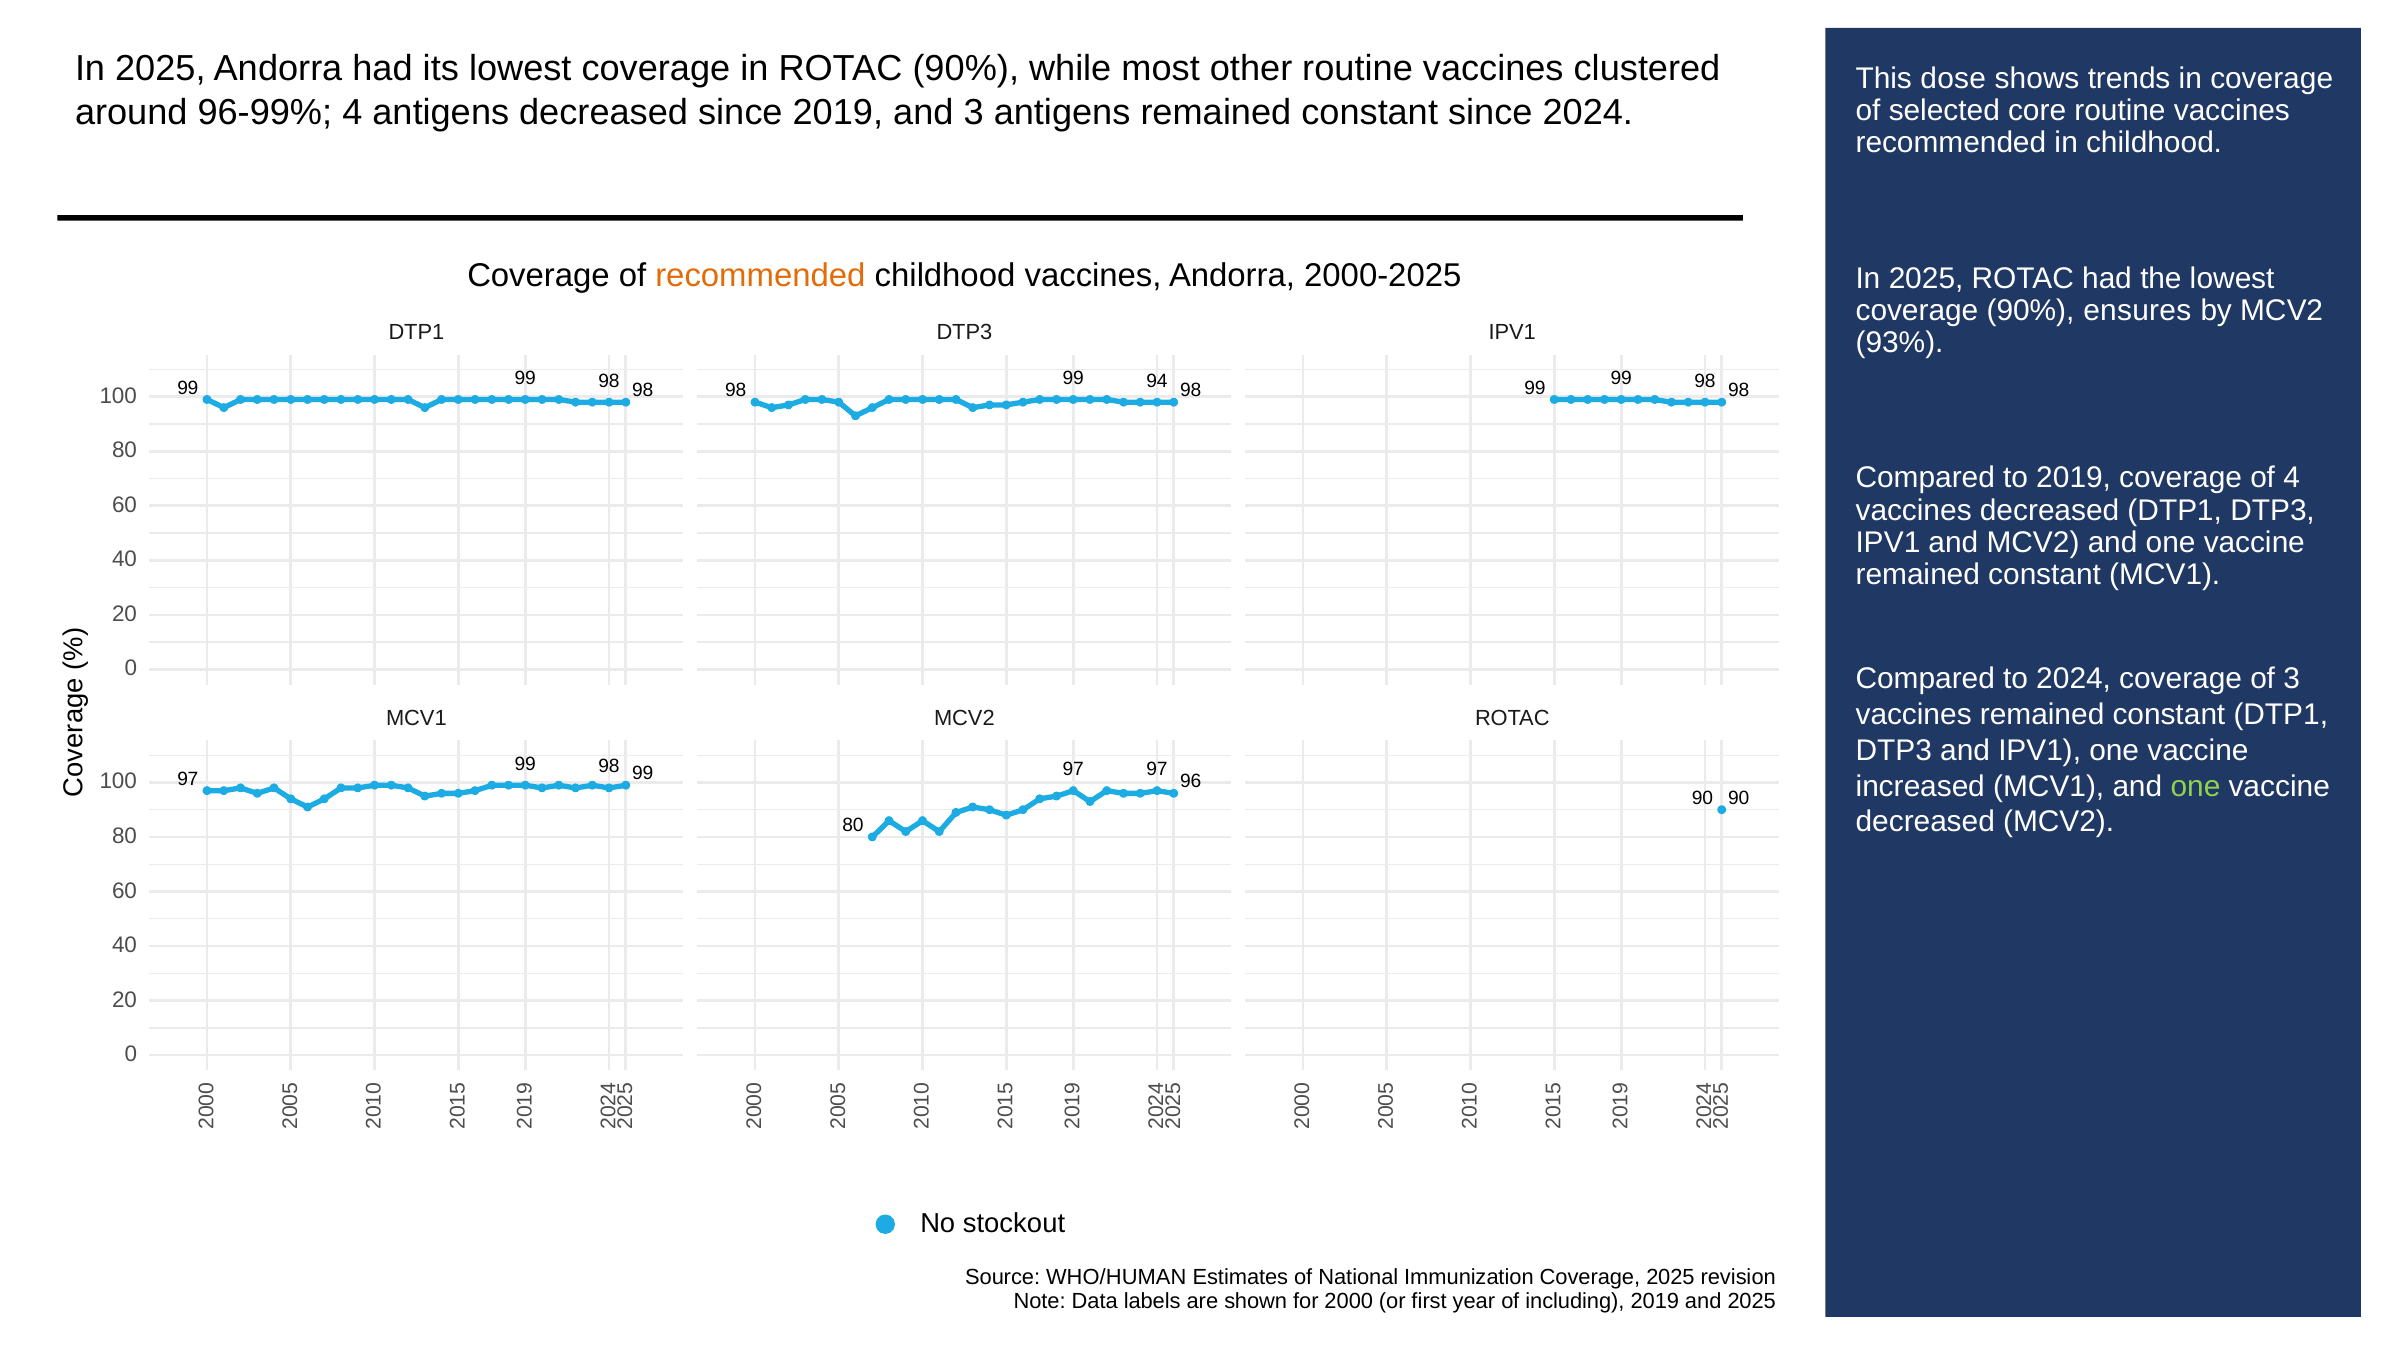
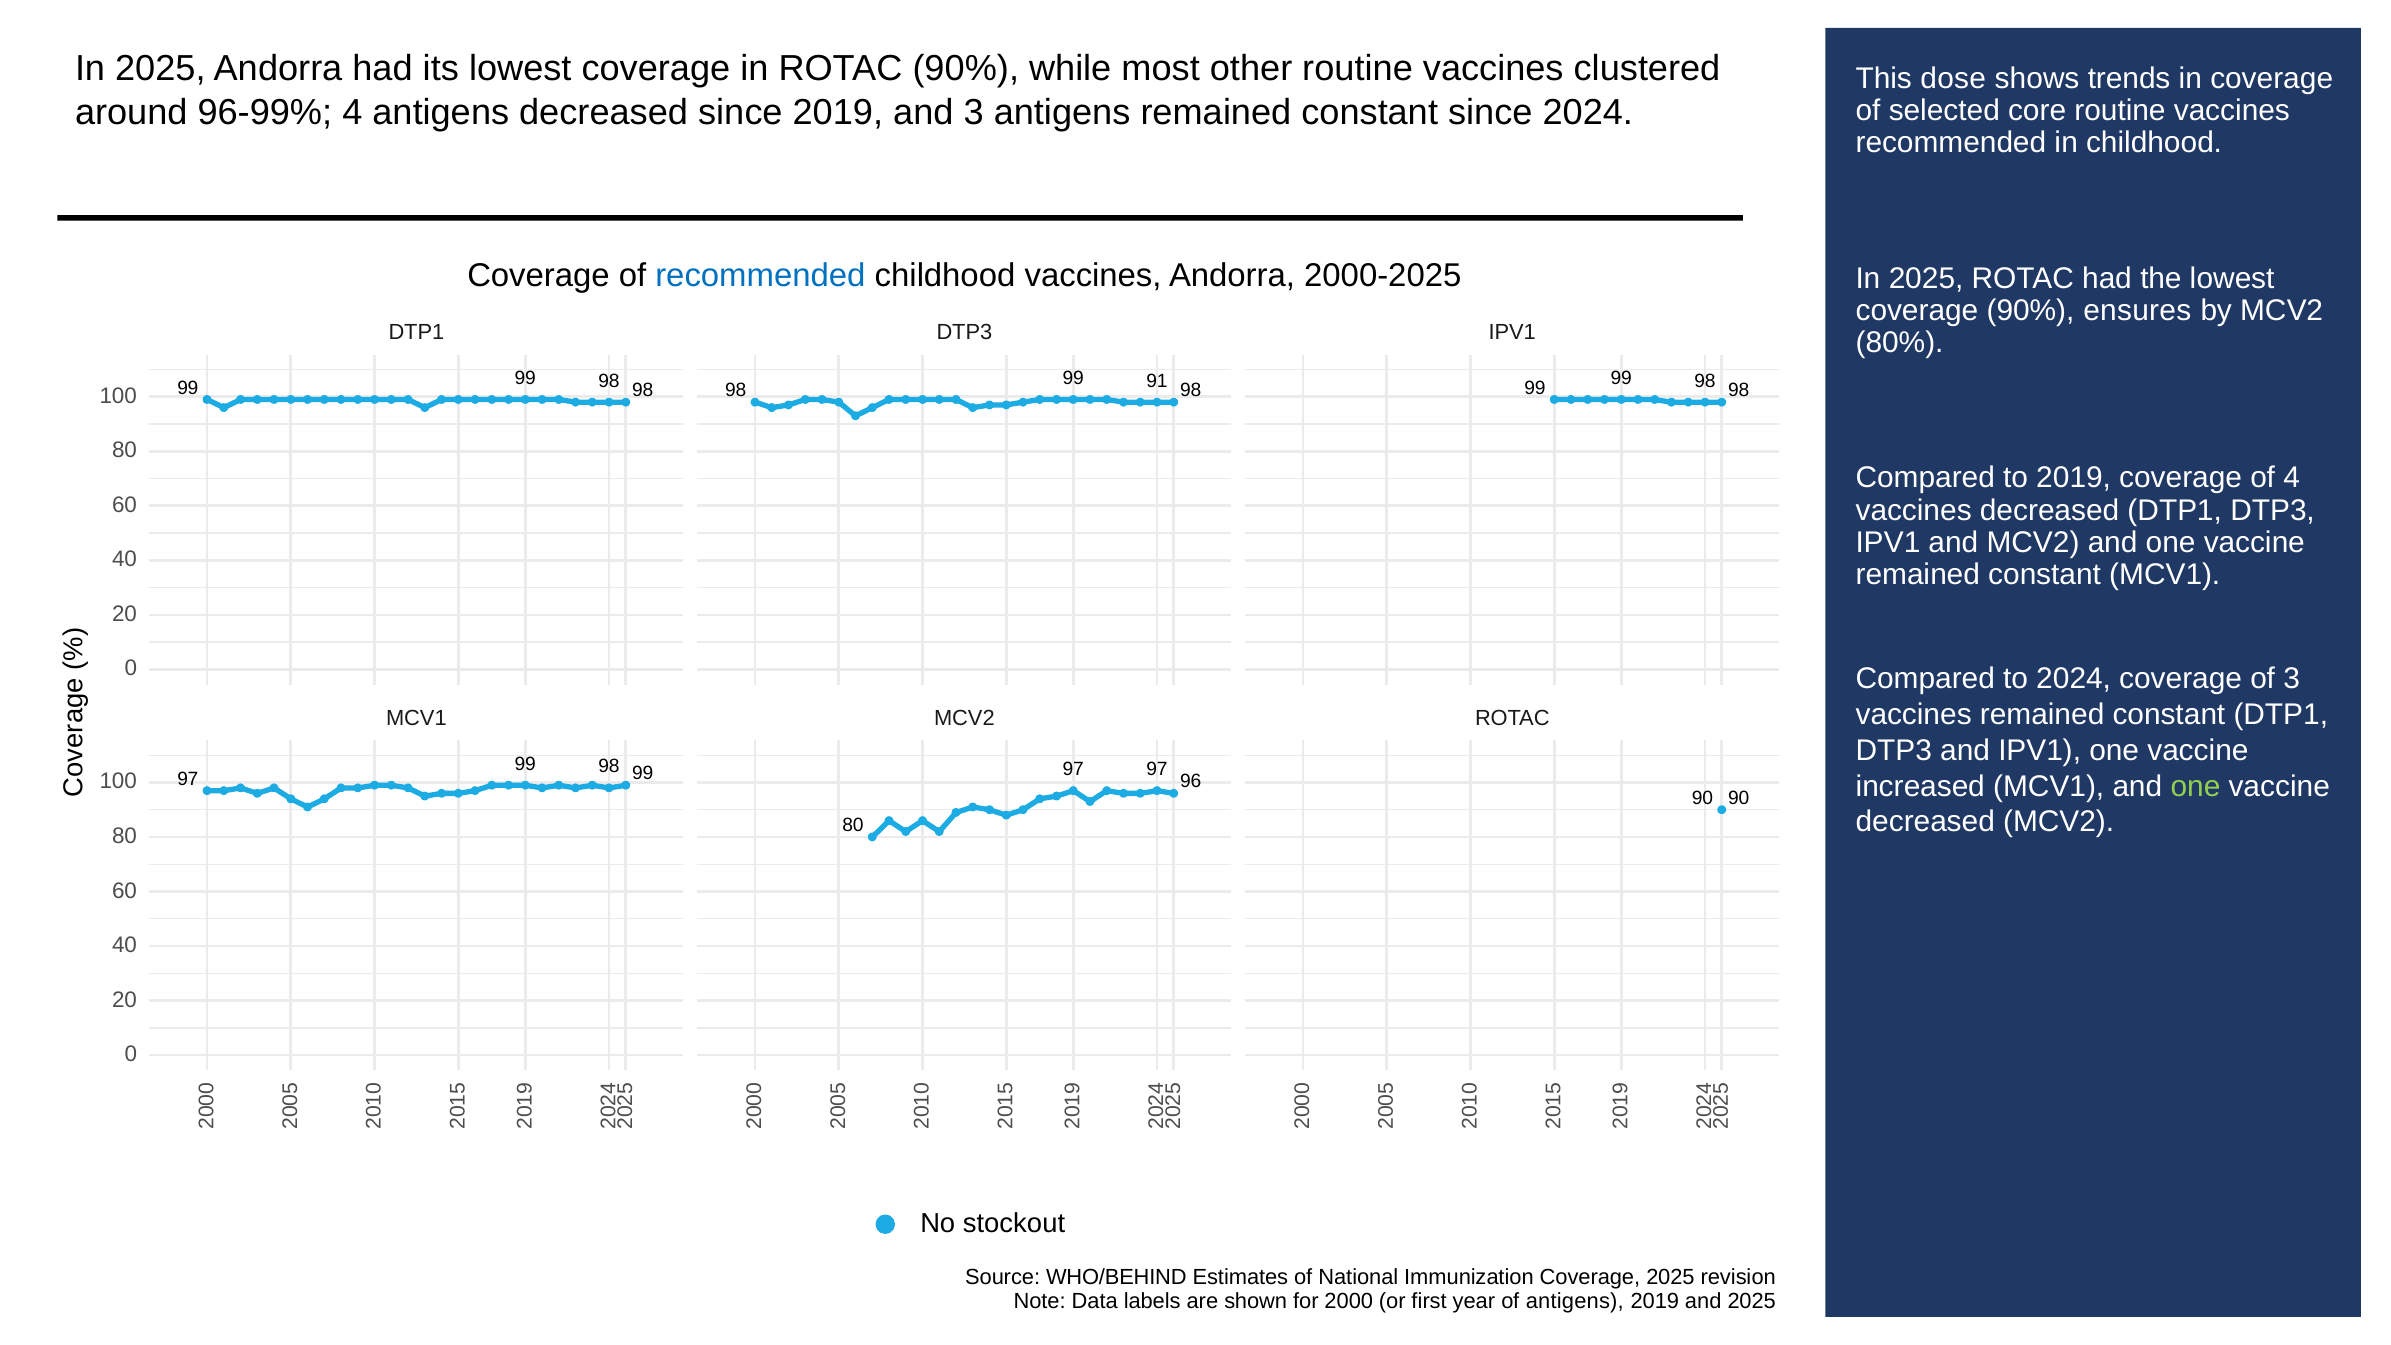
recommended colour: orange -> blue (760, 275)
93%: 93% -> 80% (1900, 343)
94: 94 -> 91 (1157, 381)
WHO/HUMAN: WHO/HUMAN -> WHO/BEHIND (1116, 1278)
of including: including -> antigens (1575, 1301)
